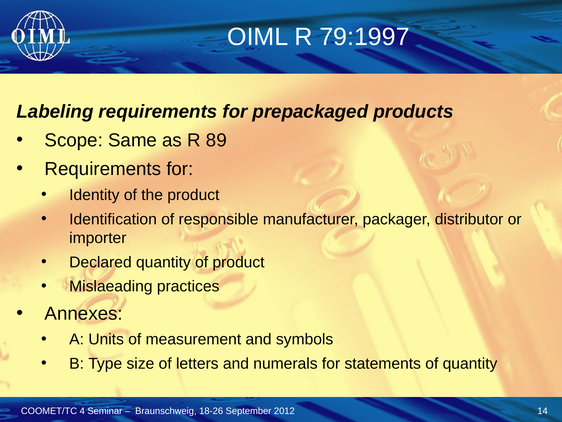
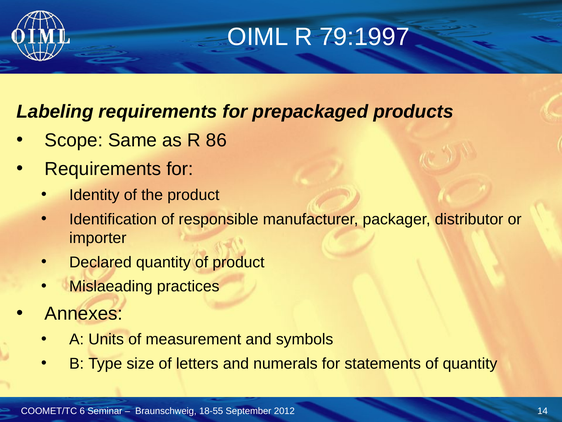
89: 89 -> 86 (216, 140)
4: 4 -> 6 (82, 410)
18-26: 18-26 -> 18-55 (211, 410)
